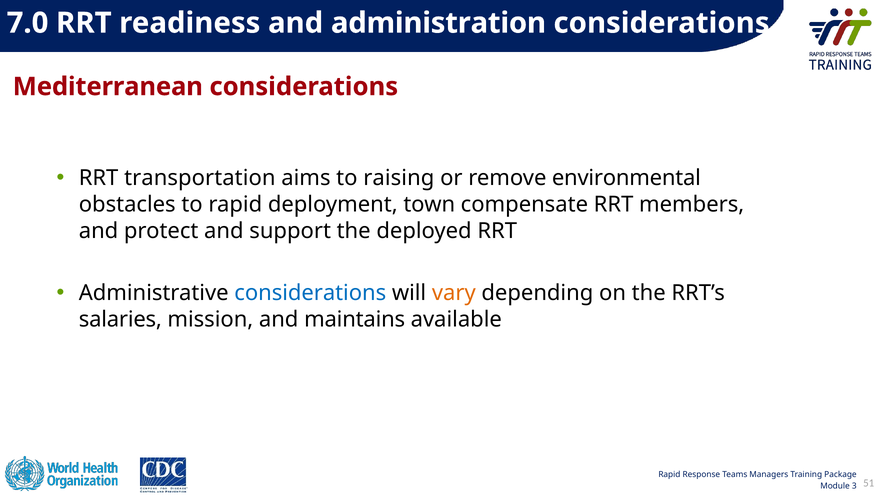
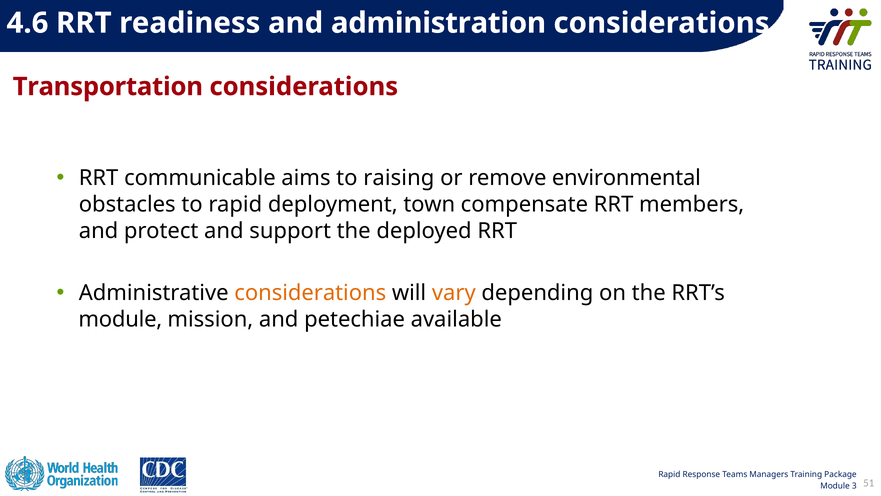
7.0: 7.0 -> 4.6 (28, 23)
Mediterranean: Mediterranean -> Transportation (108, 87)
transportation: transportation -> communicable (200, 178)
considerations colour: blue -> orange (310, 293)
salaries: salaries -> module (120, 319)
maintains: maintains -> petechiae (355, 319)
